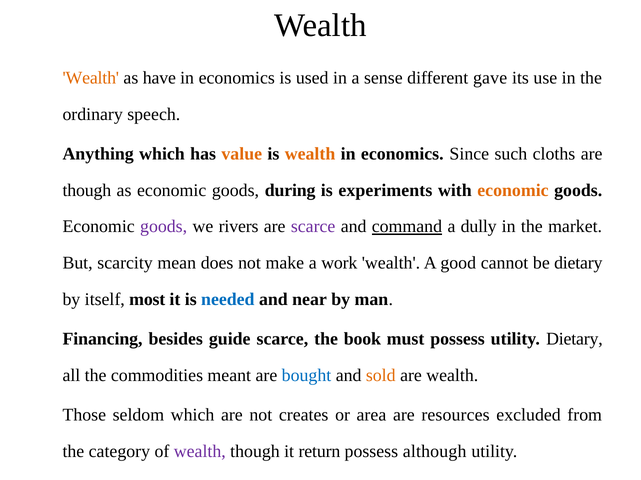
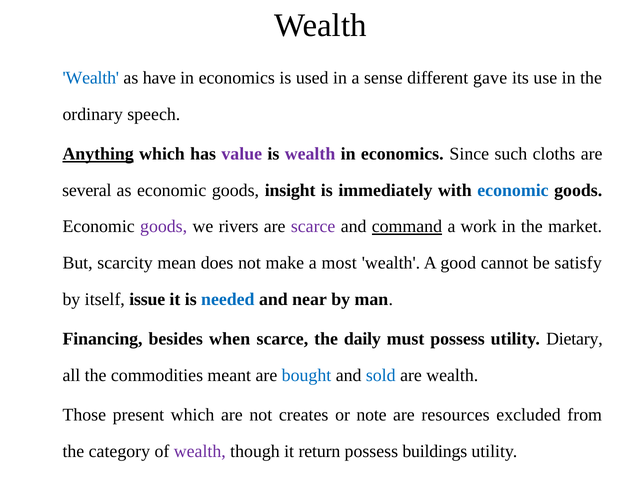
Wealth colour: orange -> blue (91, 78)
Anything underline: none -> present (98, 154)
value colour: orange -> purple (242, 154)
wealth colour: orange -> purple (310, 154)
though: though -> several (87, 191)
during: during -> insight (290, 191)
experiments: experiments -> immediately (385, 191)
economic colour: orange -> blue (513, 191)
dully: dully -> work (479, 227)
work: work -> most (339, 263)
be dietary: dietary -> satisfy (578, 263)
most: most -> issue (147, 300)
guide: guide -> when (230, 339)
book: book -> daily (362, 339)
sold colour: orange -> blue (381, 376)
seldom: seldom -> present (138, 416)
area: area -> note (372, 416)
although: although -> buildings (435, 452)
